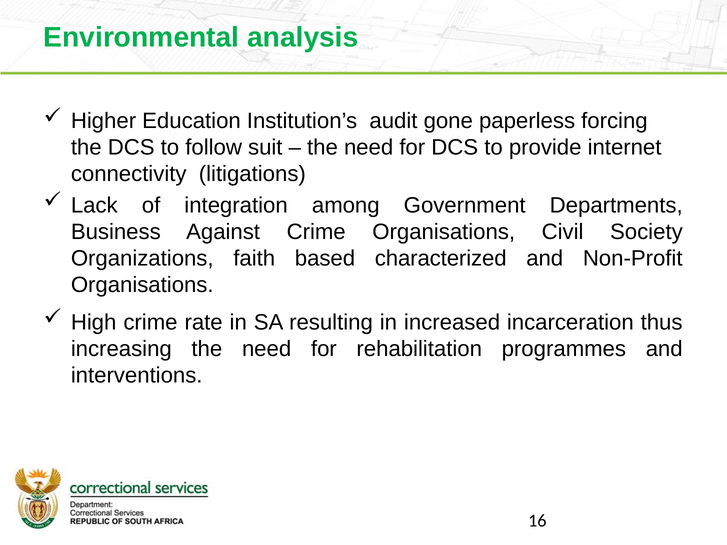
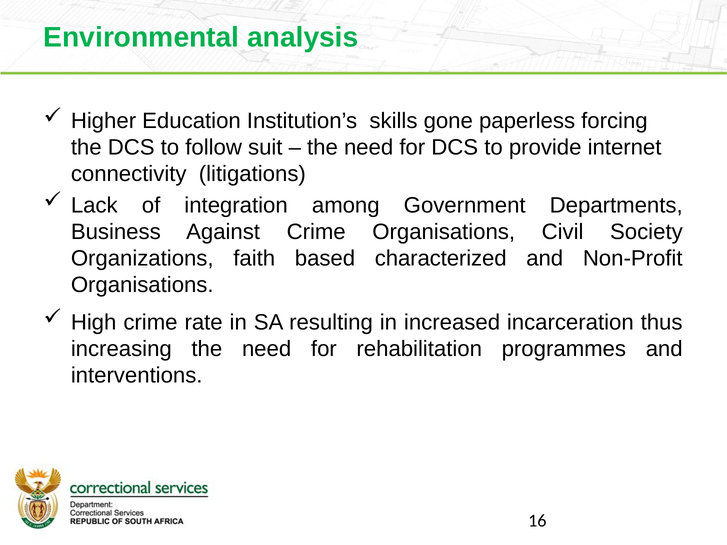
audit: audit -> skills (393, 121)
